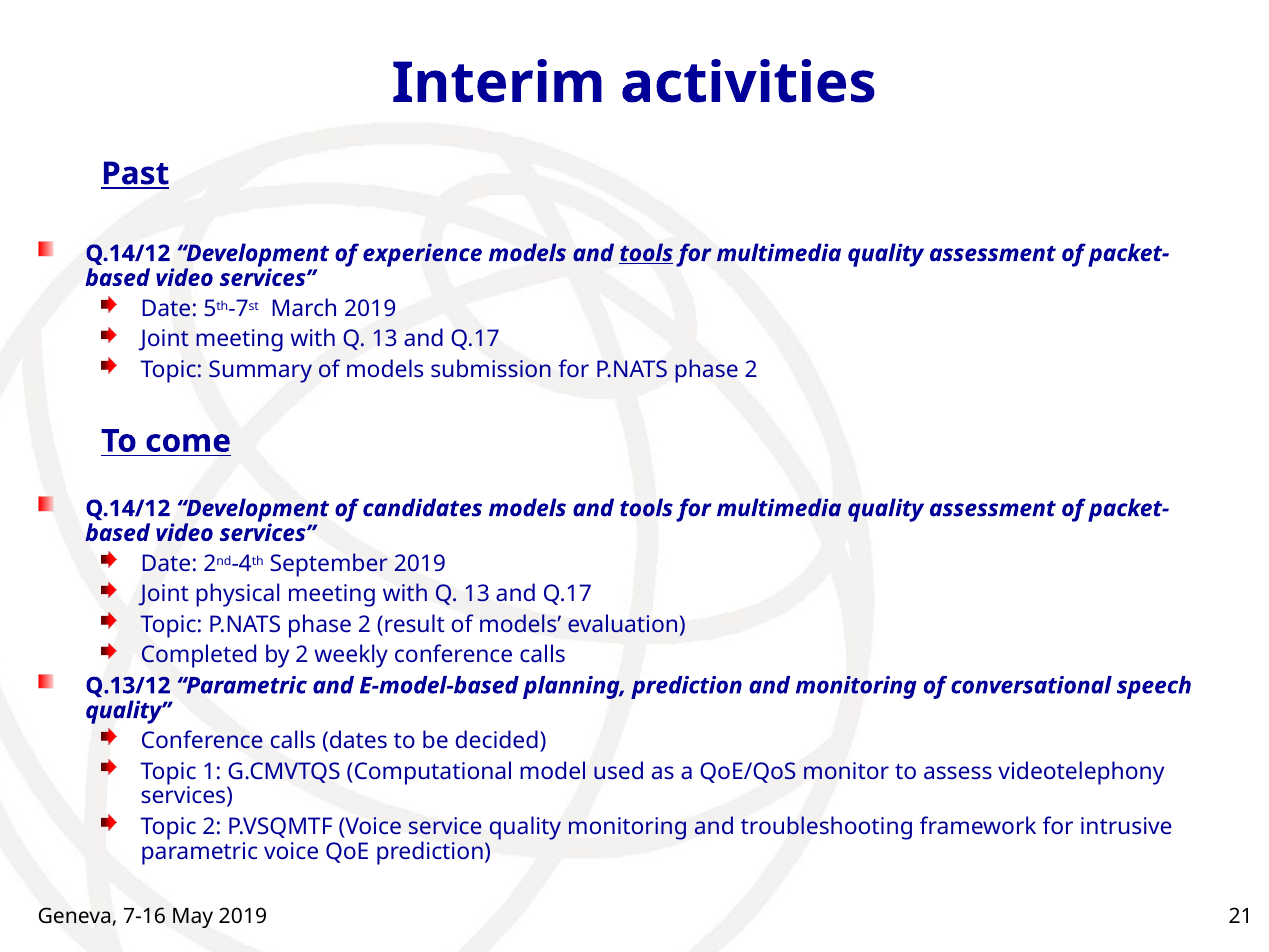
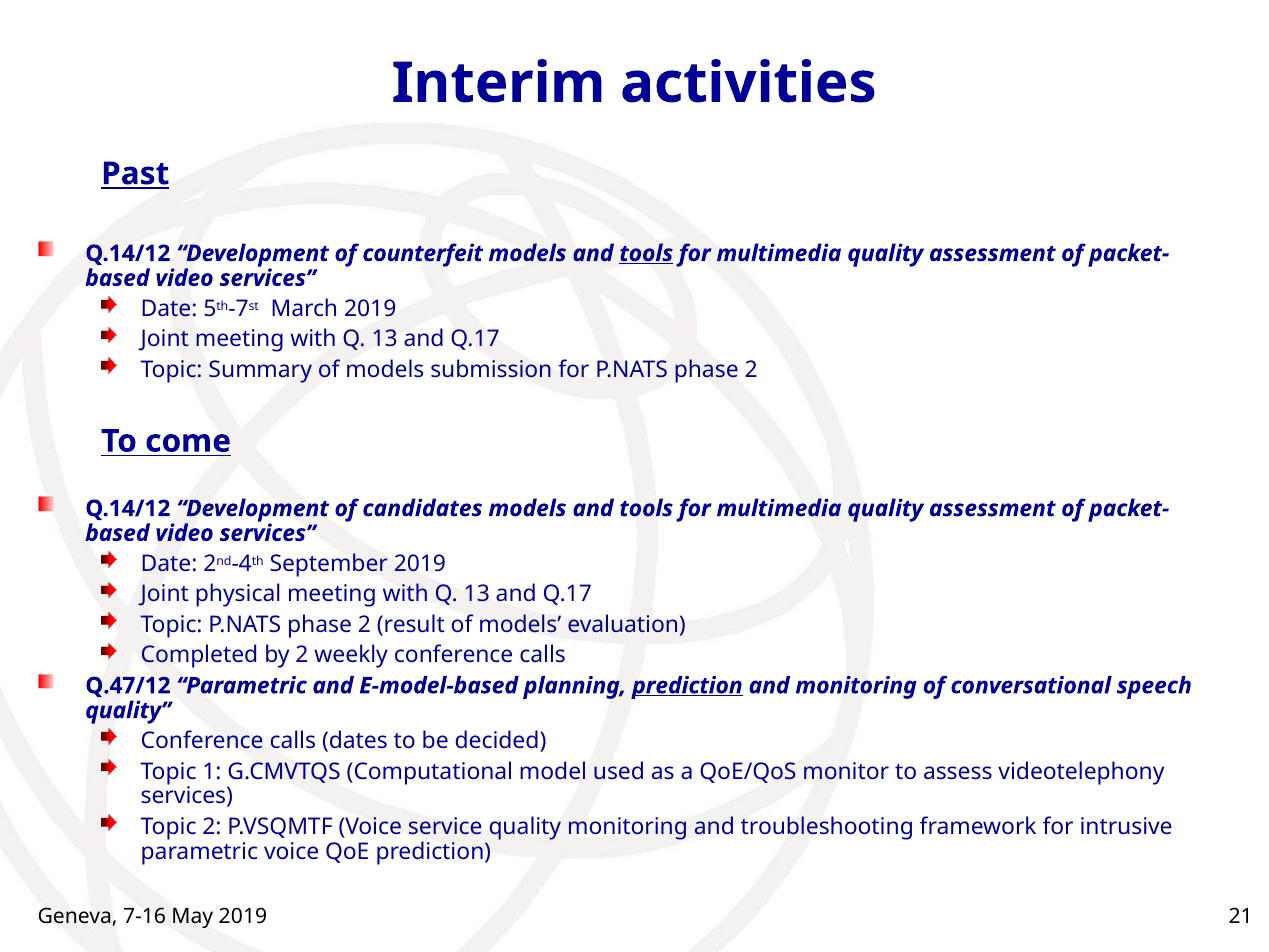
experience: experience -> counterfeit (423, 253)
Q.13/12: Q.13/12 -> Q.47/12 (128, 686)
prediction underline: none -> present (687, 686)
